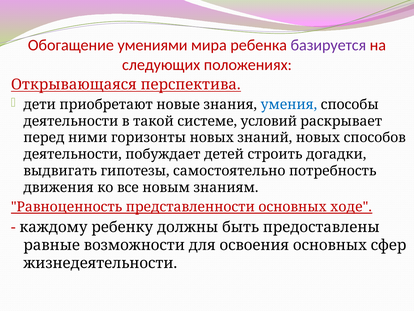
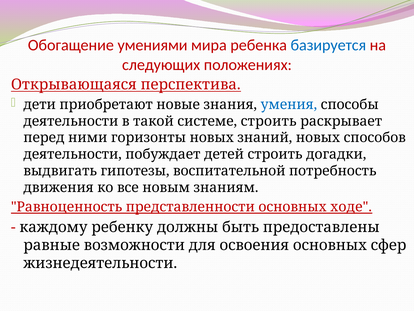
базируется colour: purple -> blue (328, 45)
системе условий: условий -> строить (269, 121)
самостоятельно: самостоятельно -> воспитательной (229, 171)
